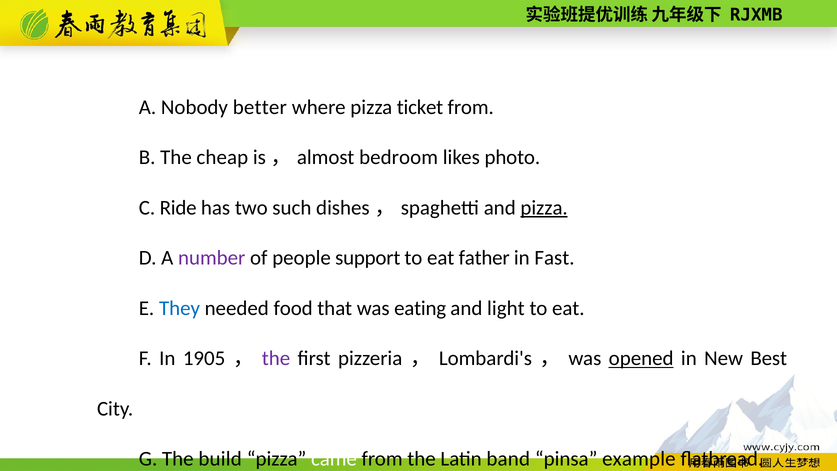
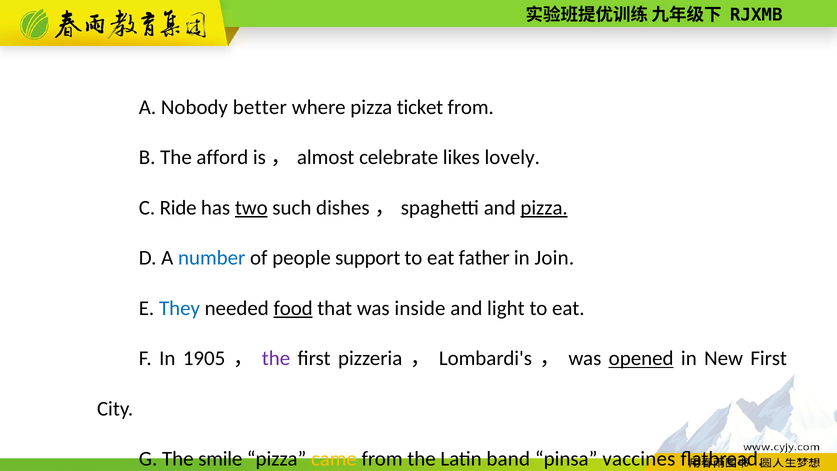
cheap: cheap -> afford (222, 158)
bedroom: bedroom -> celebrate (399, 158)
photo: photo -> lovely (512, 158)
two underline: none -> present (251, 208)
number colour: purple -> blue (212, 258)
Fast: Fast -> Join (554, 258)
food underline: none -> present (293, 308)
eating: eating -> inside (420, 308)
New Best: Best -> First (769, 358)
build: build -> smile (220, 459)
came colour: white -> yellow (334, 459)
example: example -> vaccines (639, 459)
